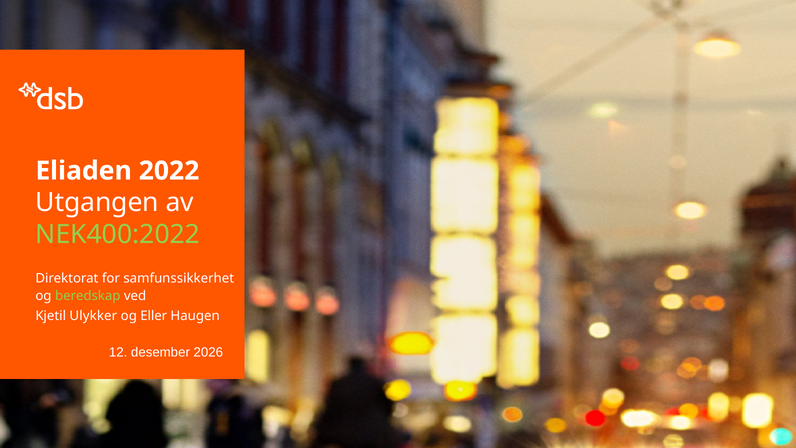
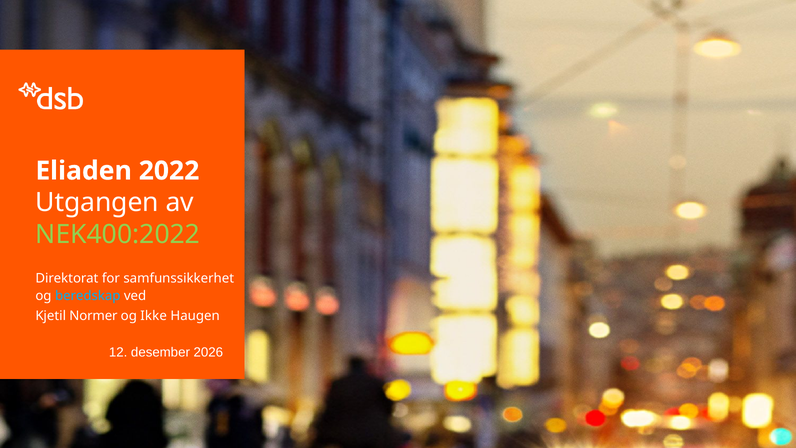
beredskap colour: light green -> light blue (88, 296)
Ulykker: Ulykker -> Normer (93, 315)
Eller: Eller -> Ikke (154, 315)
